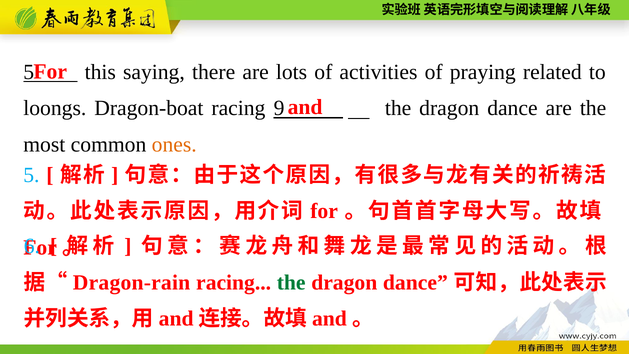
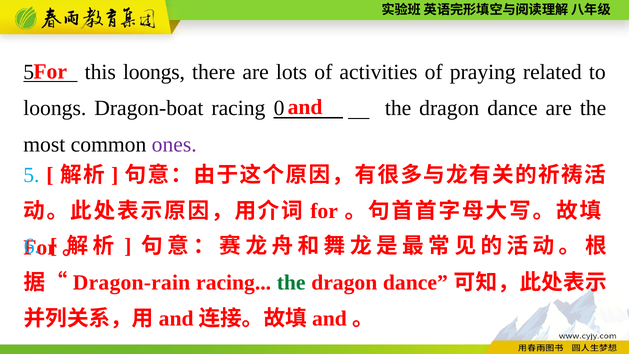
this saying: saying -> loongs (154, 72)
9: 9 -> 0 (279, 108)
ones colour: orange -> purple (174, 145)
